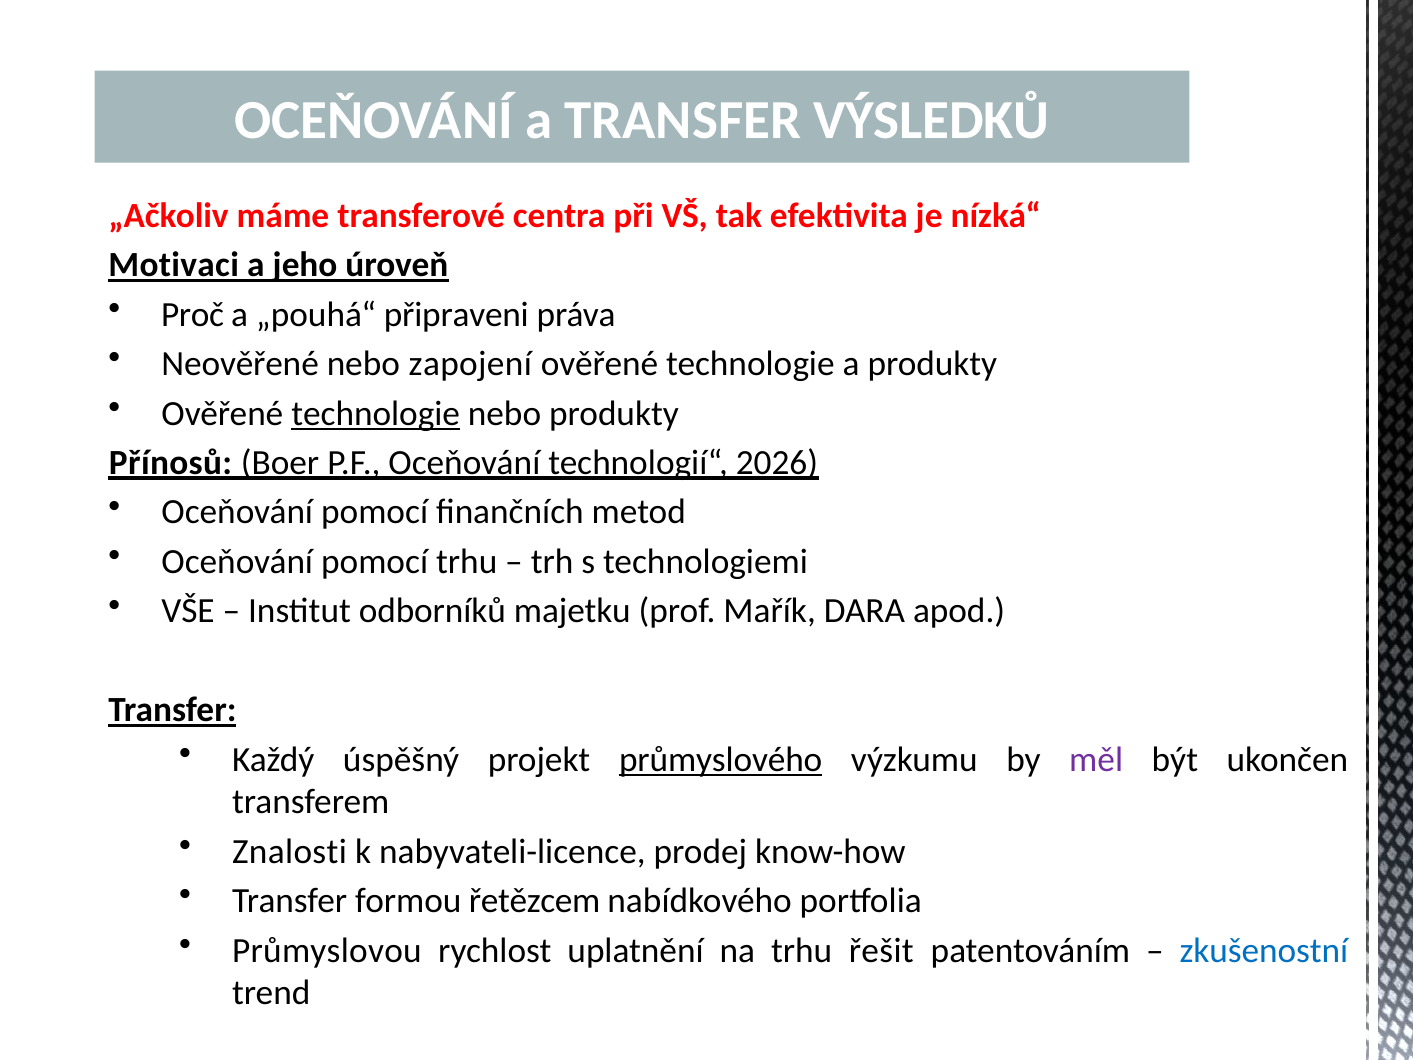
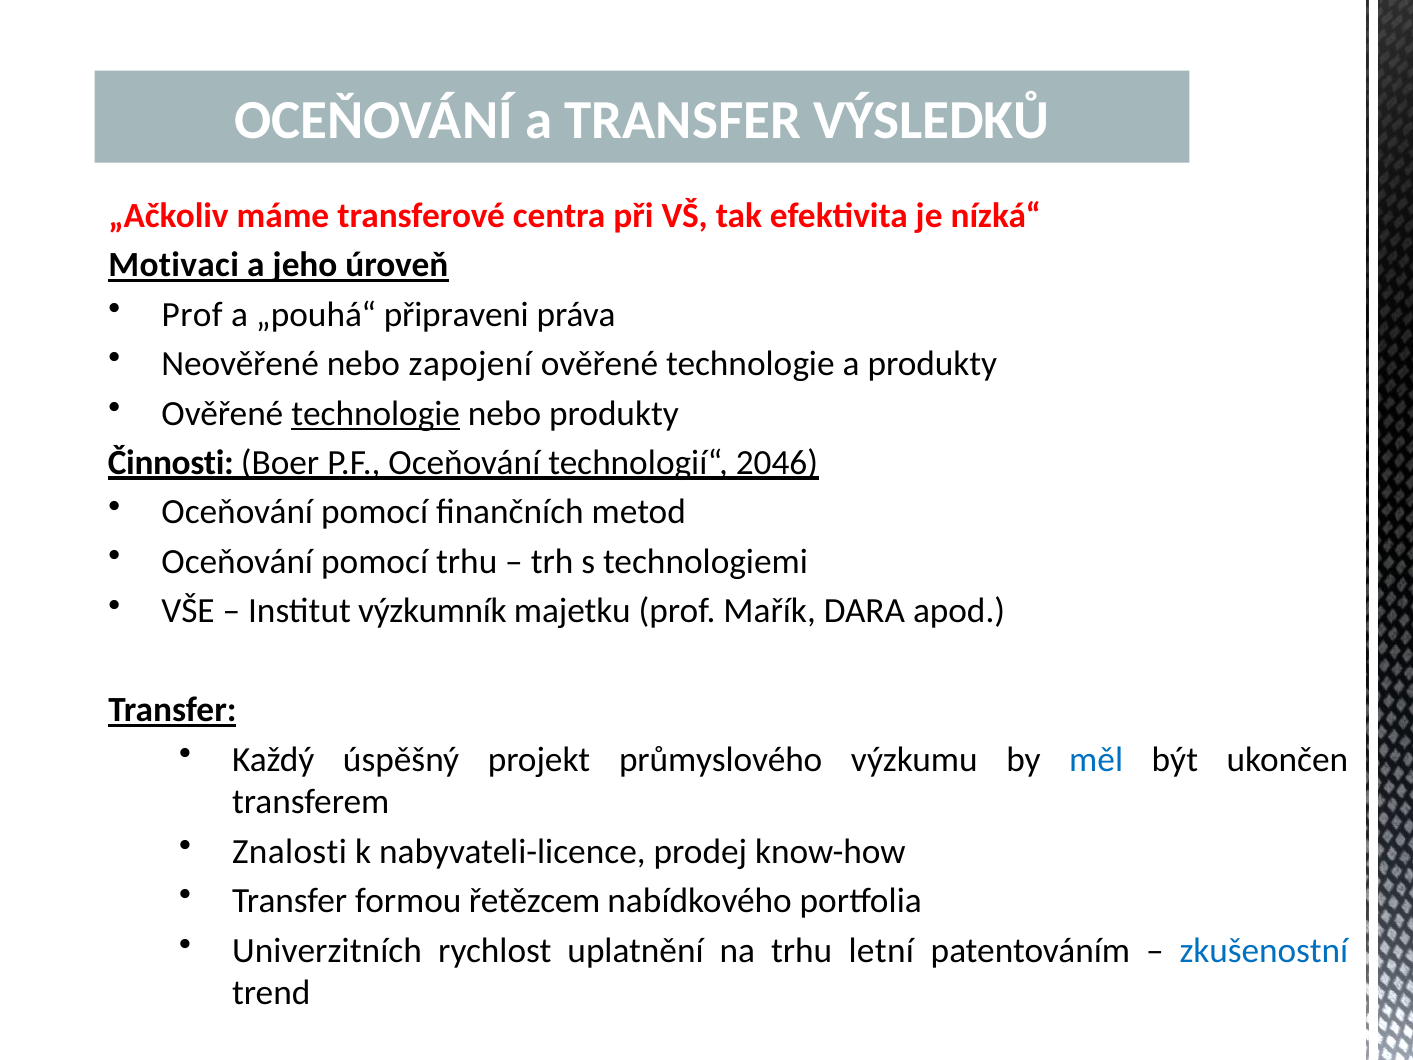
Proč: Proč -> Prof (192, 314)
Přínosů: Přínosů -> Činnosti (171, 463)
2026: 2026 -> 2046 (777, 463)
odborníků: odborníků -> výzkumník (432, 611)
průmyslového underline: present -> none (721, 759)
měl colour: purple -> blue (1096, 759)
Průmyslovou: Průmyslovou -> Univerzitních (327, 950)
řešit: řešit -> letní (881, 950)
